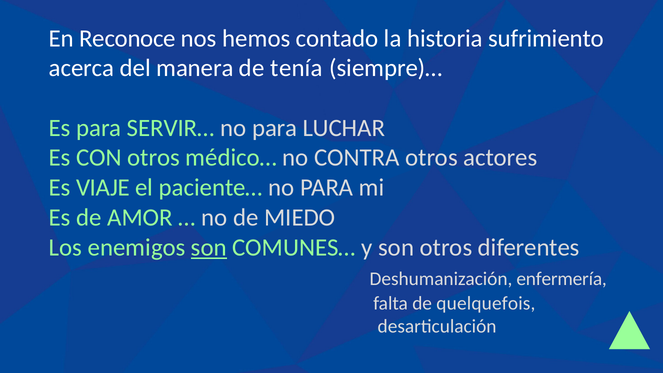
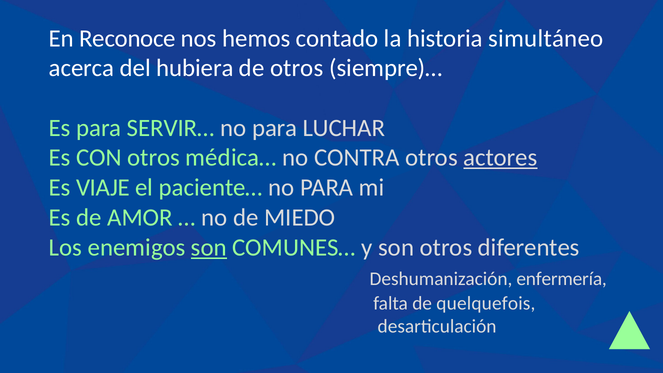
sufrimiento: sufrimiento -> simultáneo (546, 38)
manera: manera -> hubiera (195, 68)
de tenía: tenía -> otros (297, 68)
médico…: médico… -> médica… (231, 158)
actores underline: none -> present (500, 158)
